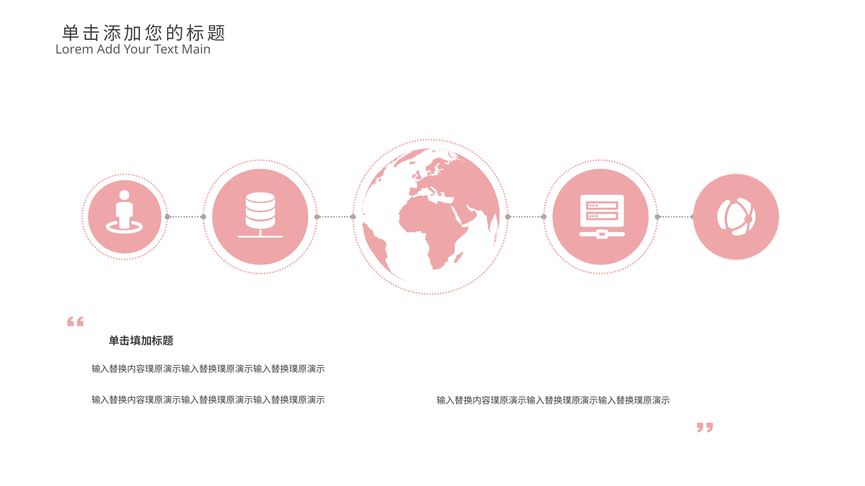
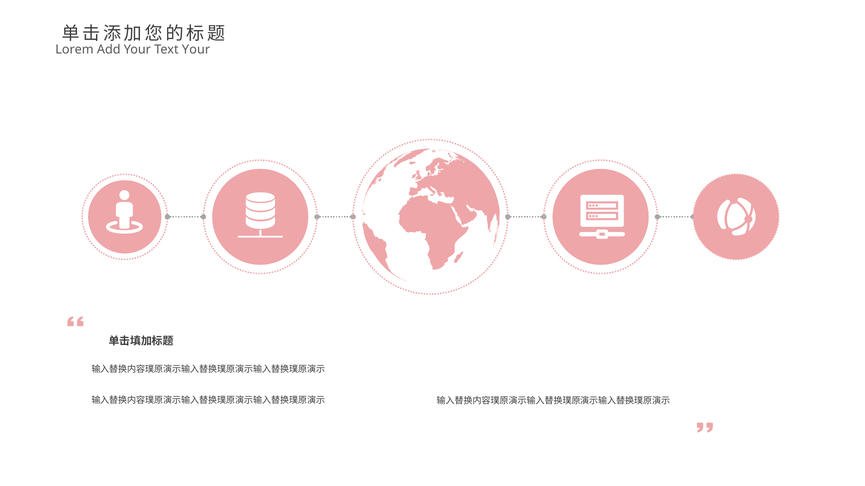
Text Main: Main -> Your (196, 50)
